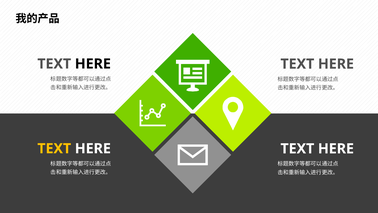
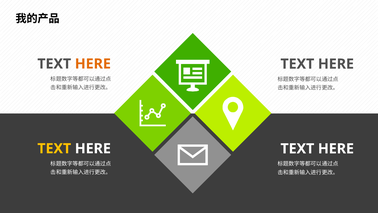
HERE colour: black -> orange (93, 64)
